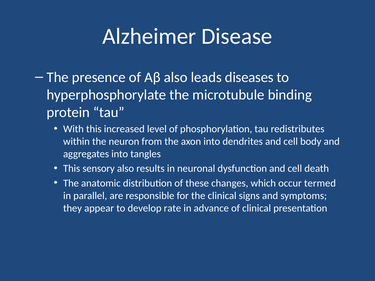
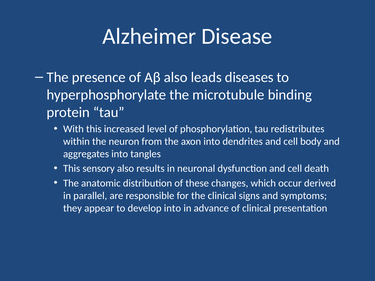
termed: termed -> derived (320, 183)
develop rate: rate -> into (172, 208)
